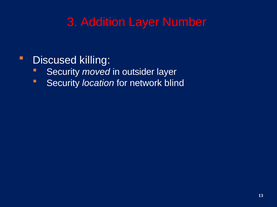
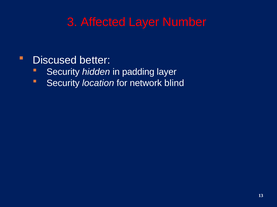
Addition: Addition -> Affected (103, 22)
killing: killing -> better (95, 60)
moved: moved -> hidden (96, 72)
outsider: outsider -> padding (138, 72)
